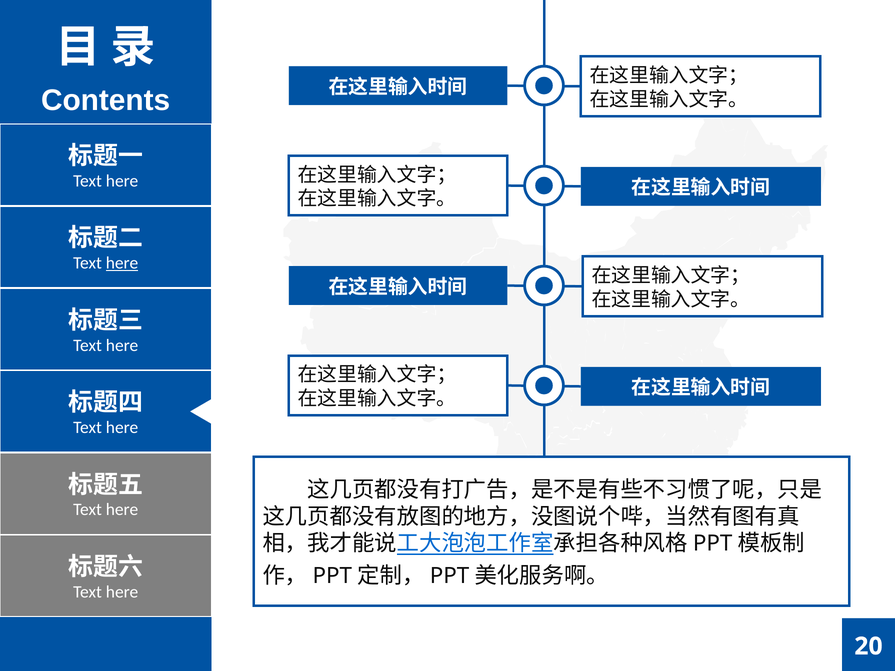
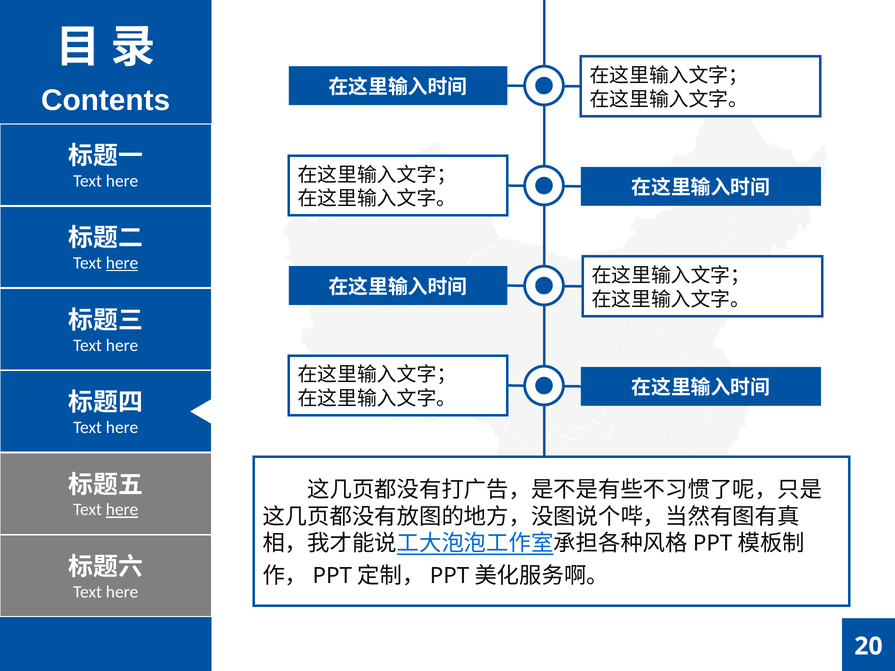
here underline: none -> present (122, 510)
